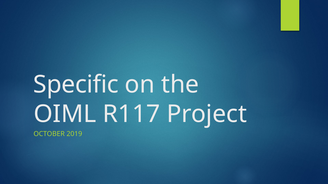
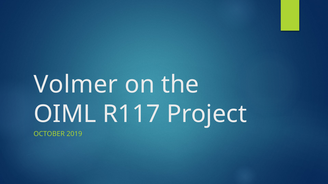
Specific: Specific -> Volmer (76, 85)
